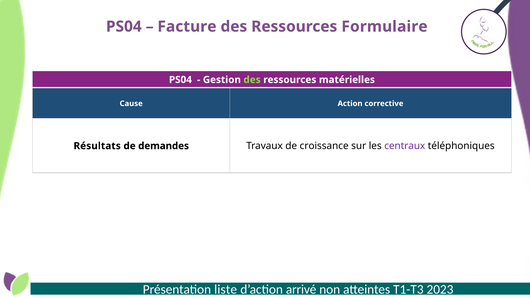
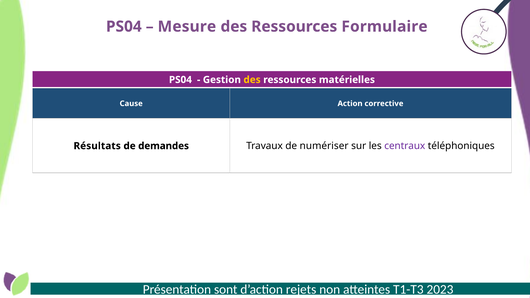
Facture: Facture -> Mesure (187, 27)
des colour: light green -> yellow (252, 80)
croissance: croissance -> numériser (324, 146)
liste: liste -> sont (226, 290)
arrivé: arrivé -> rejets (301, 290)
